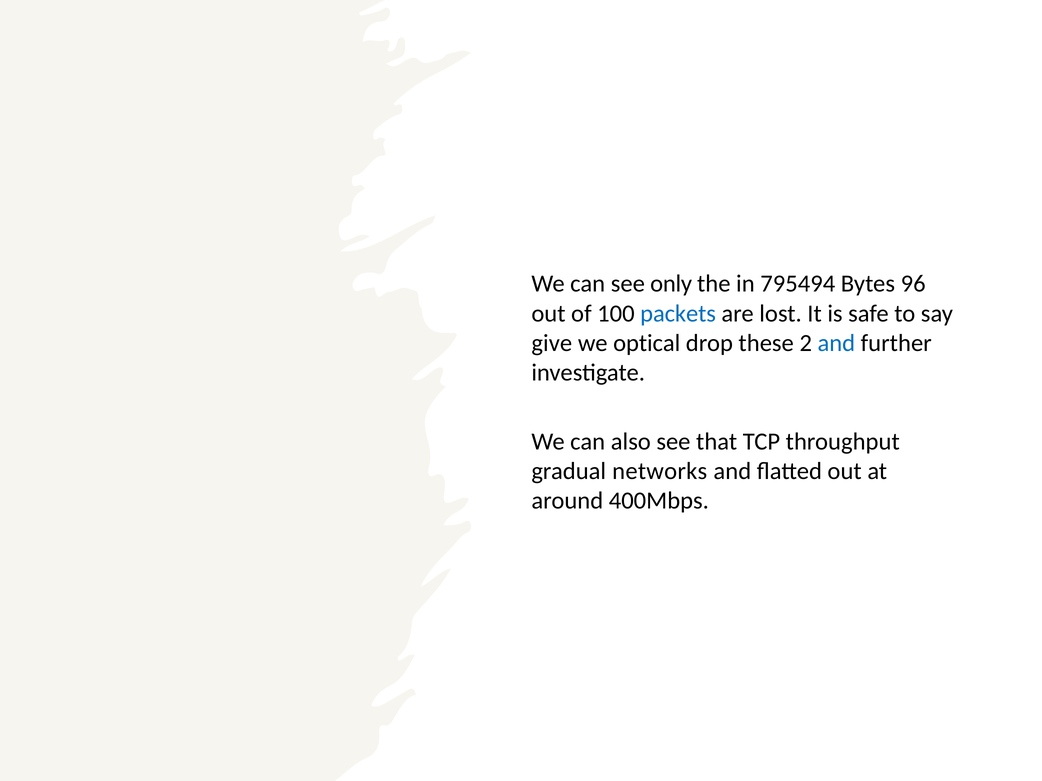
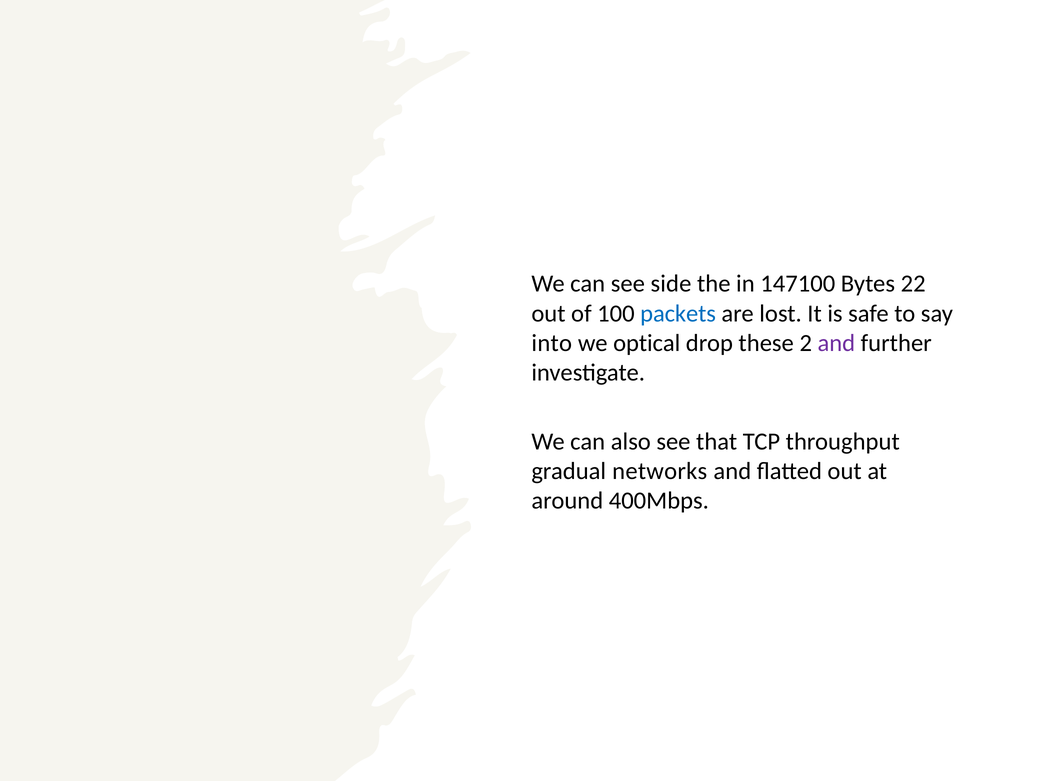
only: only -> side (671, 284)
795494: 795494 -> 147100 (798, 284)
96: 96 -> 22 (913, 284)
give: give -> into (552, 343)
and colour: blue -> purple (836, 343)
